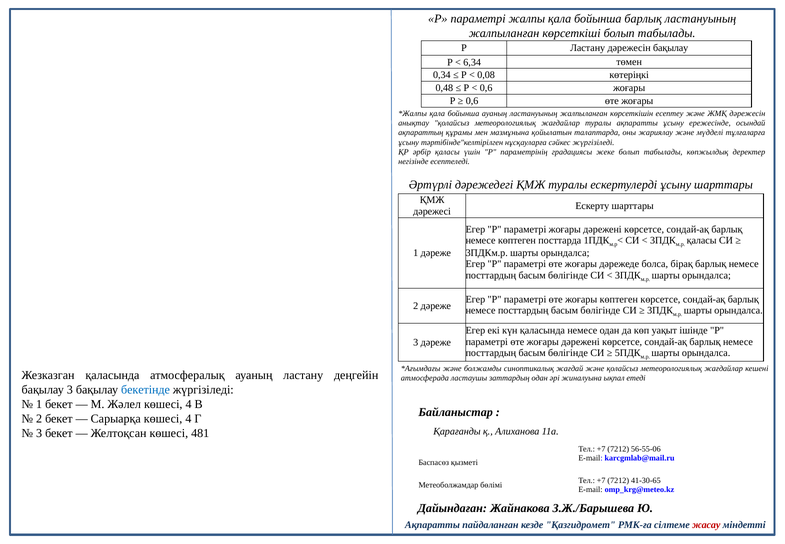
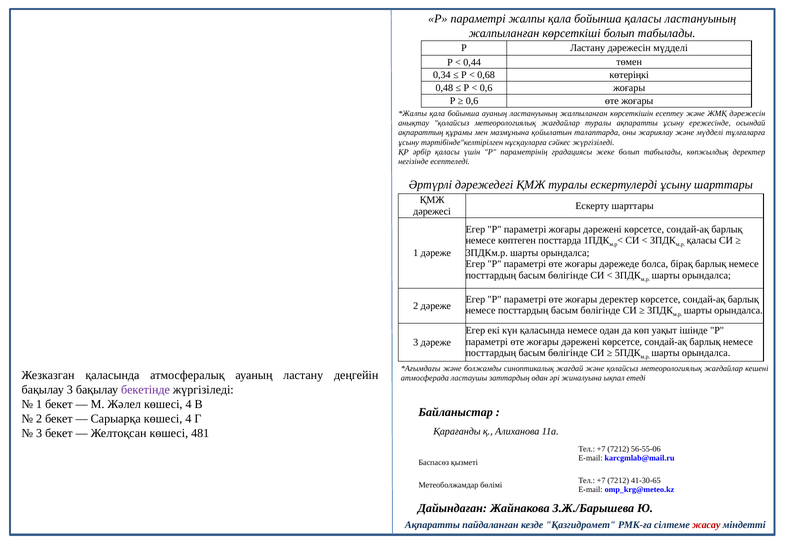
бойынша барлық: барлық -> қаласы (643, 19)
дәрежесін бақылау: бақылау -> мүдделі (671, 48)
6,34: 6,34 -> 0,44 (472, 62)
0,08: 0,08 -> 0,68 (486, 75)
жоғары көптеген: көптеген -> деректер (619, 299)
бекетінде colour: blue -> purple (145, 389)
